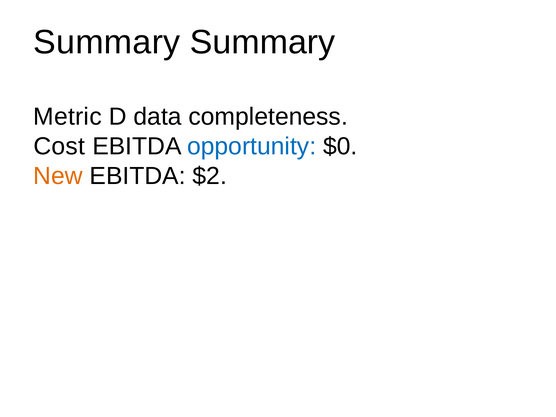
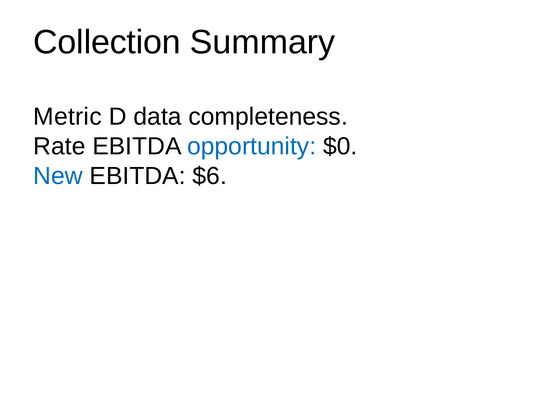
Summary: Summary -> Collection (107, 42)
Cost: Cost -> Rate (59, 146)
New colour: orange -> blue (58, 176)
$2: $2 -> $6 (210, 176)
